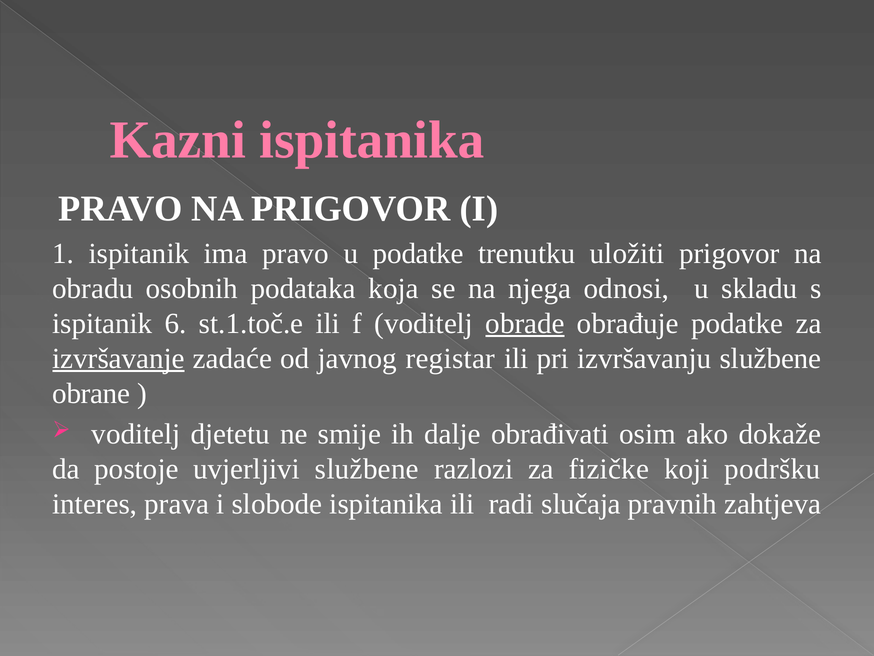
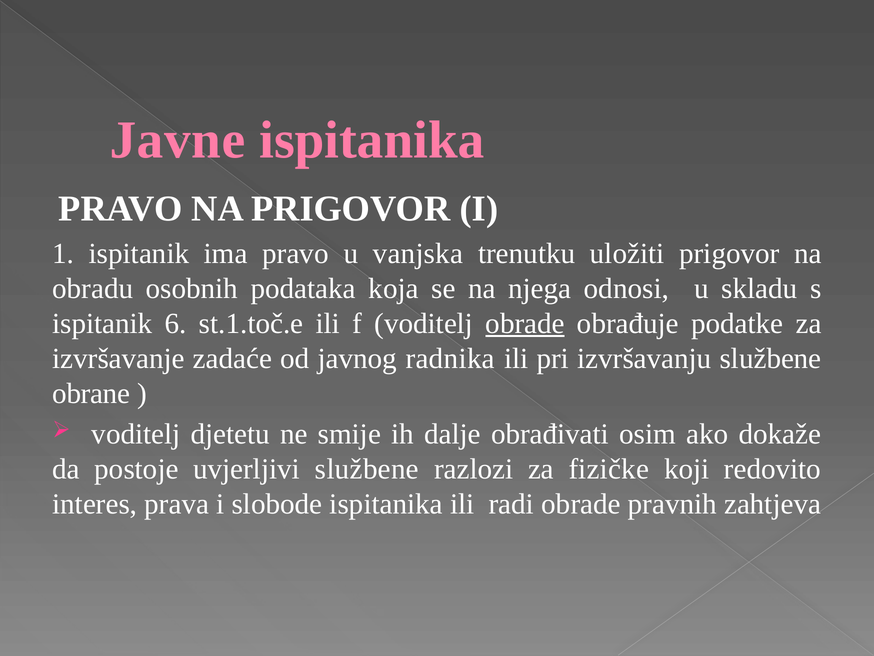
Kazni: Kazni -> Javne (177, 140)
u podatke: podatke -> vanjska (418, 253)
izvršavanje underline: present -> none (119, 358)
registar: registar -> radnika (450, 358)
podršku: podršku -> redovito (772, 469)
radi slučaja: slučaja -> obrade (581, 504)
